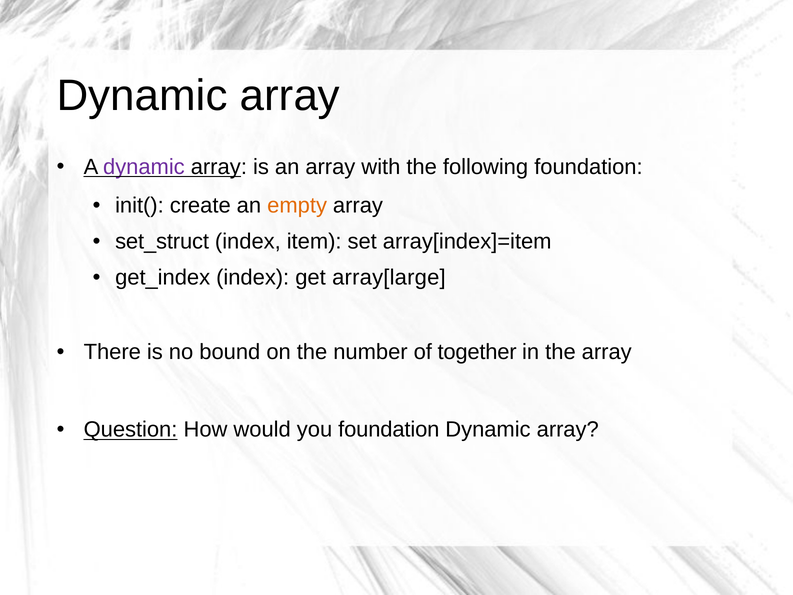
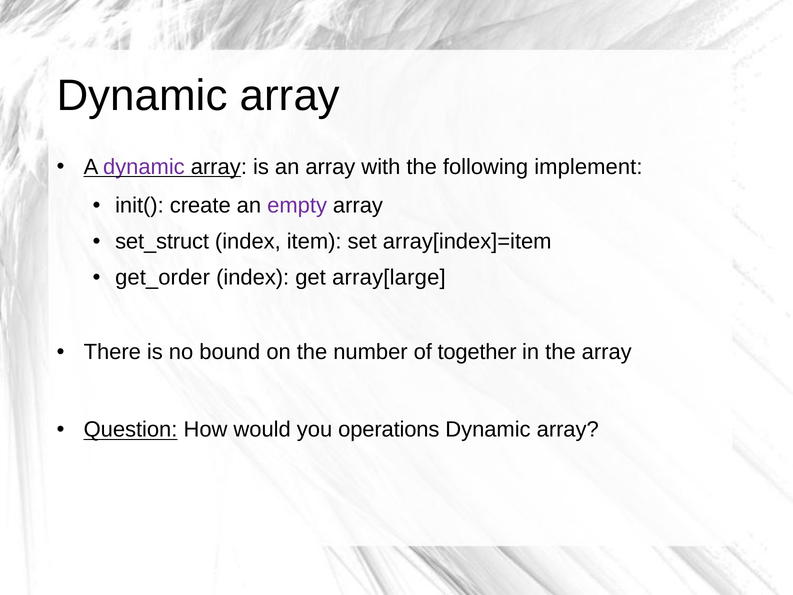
following foundation: foundation -> implement (588, 167)
empty colour: orange -> purple (297, 206)
get_index: get_index -> get_order (163, 277)
you foundation: foundation -> operations (389, 429)
